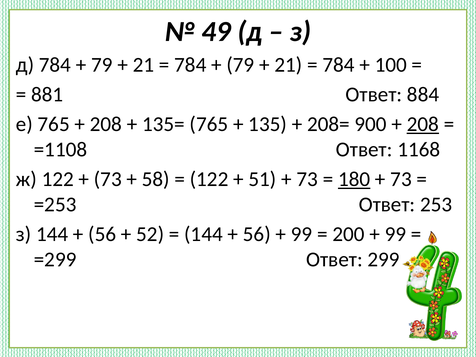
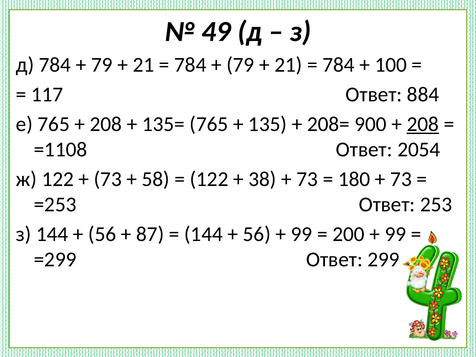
881: 881 -> 117 (47, 95)
1168: 1168 -> 2054 (419, 150)
51: 51 -> 38 (262, 179)
180 underline: present -> none (354, 179)
52: 52 -> 87 (150, 234)
